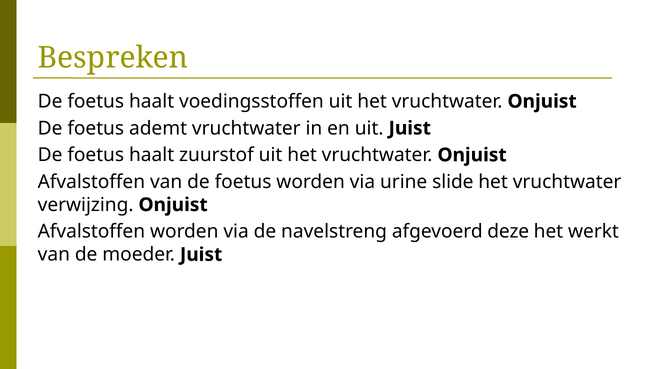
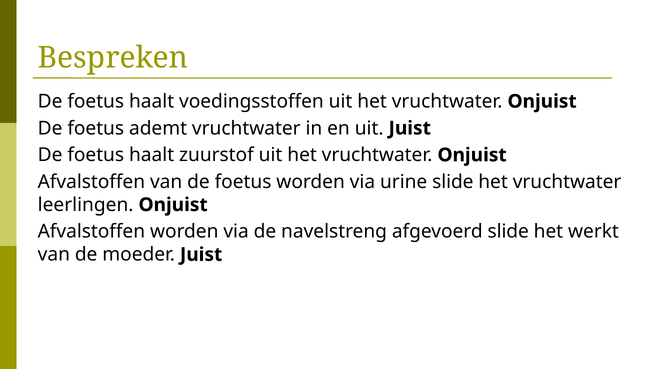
verwijzing: verwijzing -> leerlingen (86, 205)
afgevoerd deze: deze -> slide (508, 232)
